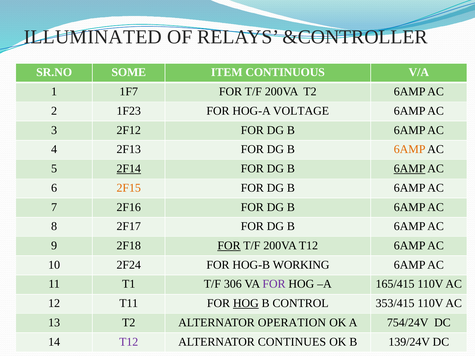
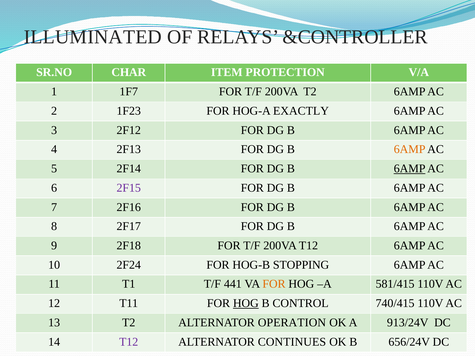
SOME: SOME -> CHAR (129, 72)
CONTINUOUS: CONTINUOUS -> PROTECTION (285, 72)
VOLTAGE: VOLTAGE -> EXACTLY (301, 111)
2F14 underline: present -> none (129, 169)
2F15 colour: orange -> purple (129, 188)
FOR underline: present -> none (229, 246)
WORKING: WORKING -> STOPPING (301, 265)
306: 306 -> 441 (233, 284)
FOR colour: purple -> orange (274, 284)
165/415: 165/415 -> 581/415 (395, 284)
353/415: 353/415 -> 740/415 (395, 304)
754/24V: 754/24V -> 913/24V (408, 323)
139/24V: 139/24V -> 656/24V (409, 342)
